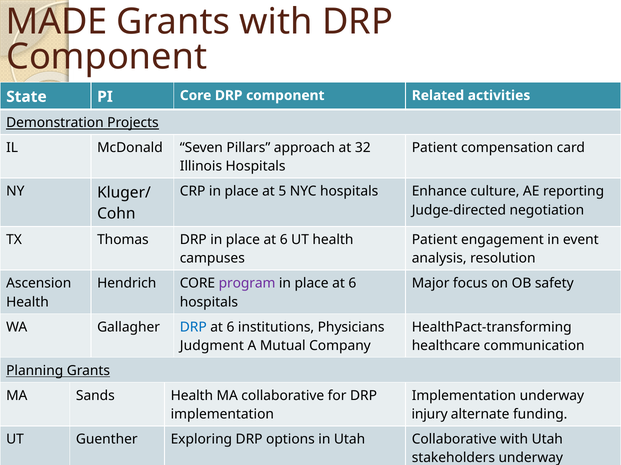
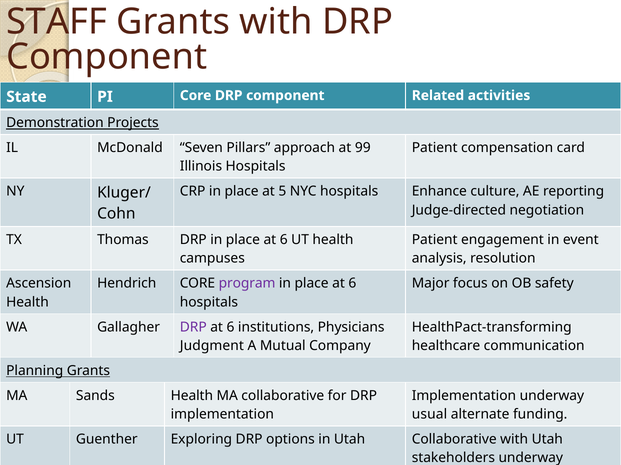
MADE: MADE -> STAFF (56, 22)
32: 32 -> 99 (363, 148)
DRP colour: blue -> purple (193, 327)
injury: injury -> usual (429, 415)
